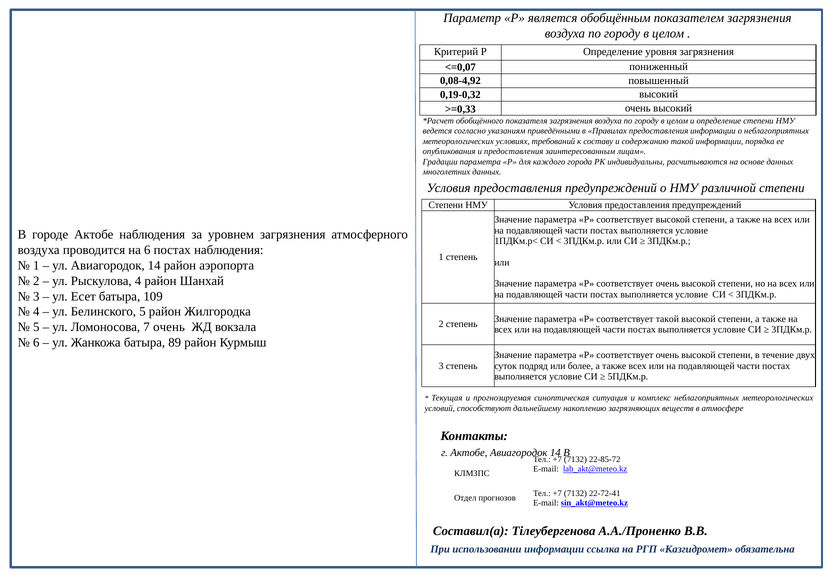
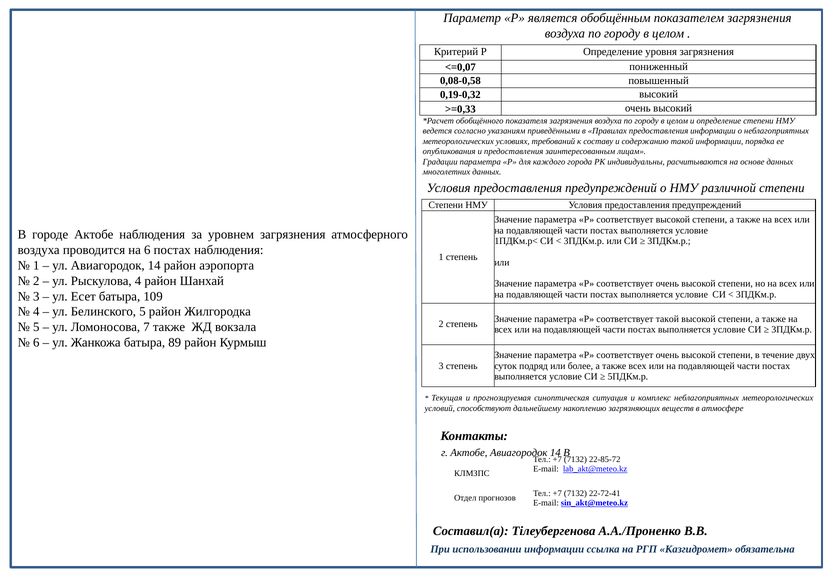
0,08-4,92: 0,08-4,92 -> 0,08-0,58 (460, 81)
7 очень: очень -> также (169, 327)
